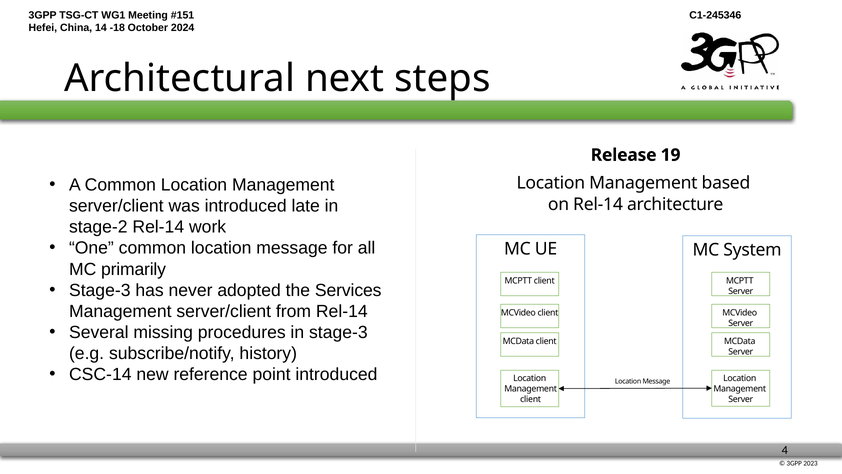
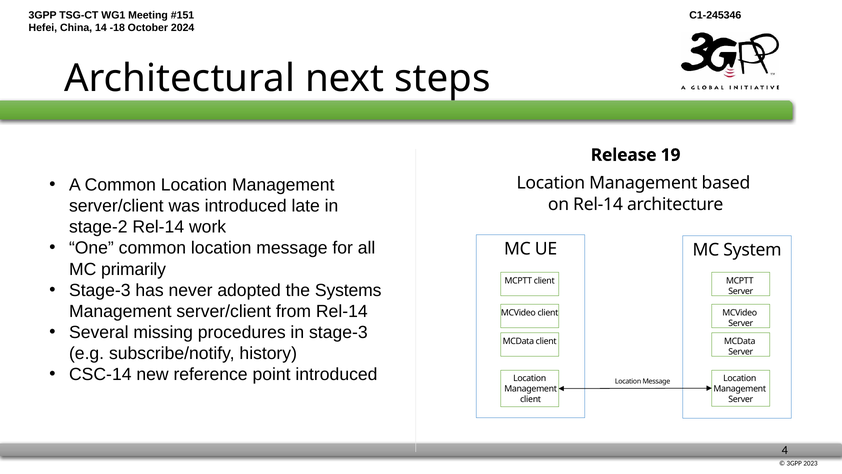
Services: Services -> Systems (348, 290)
